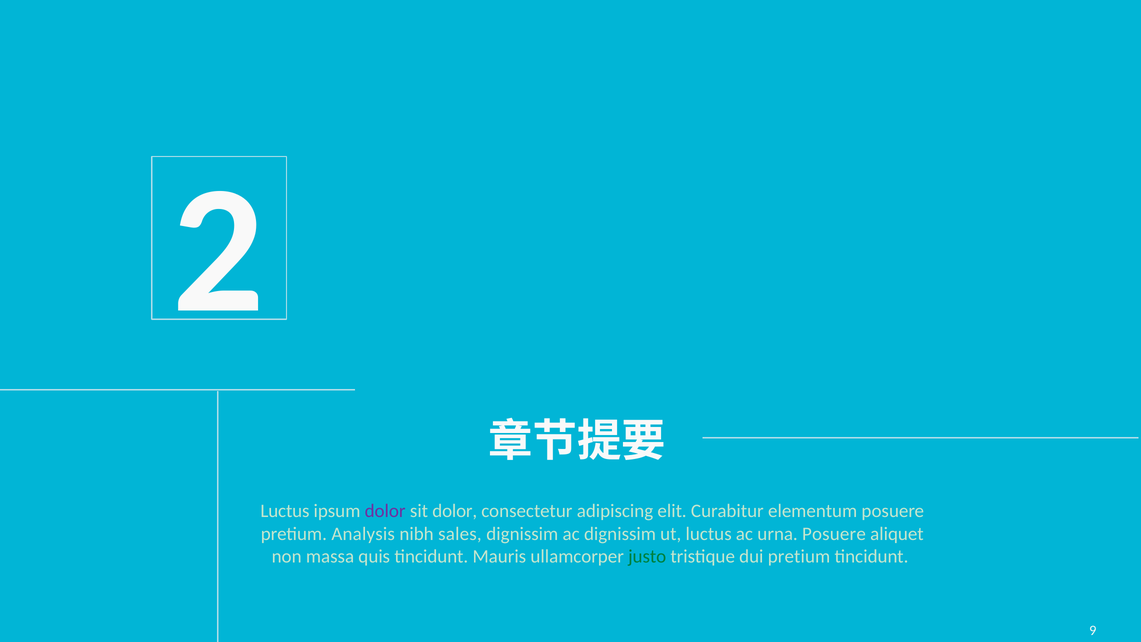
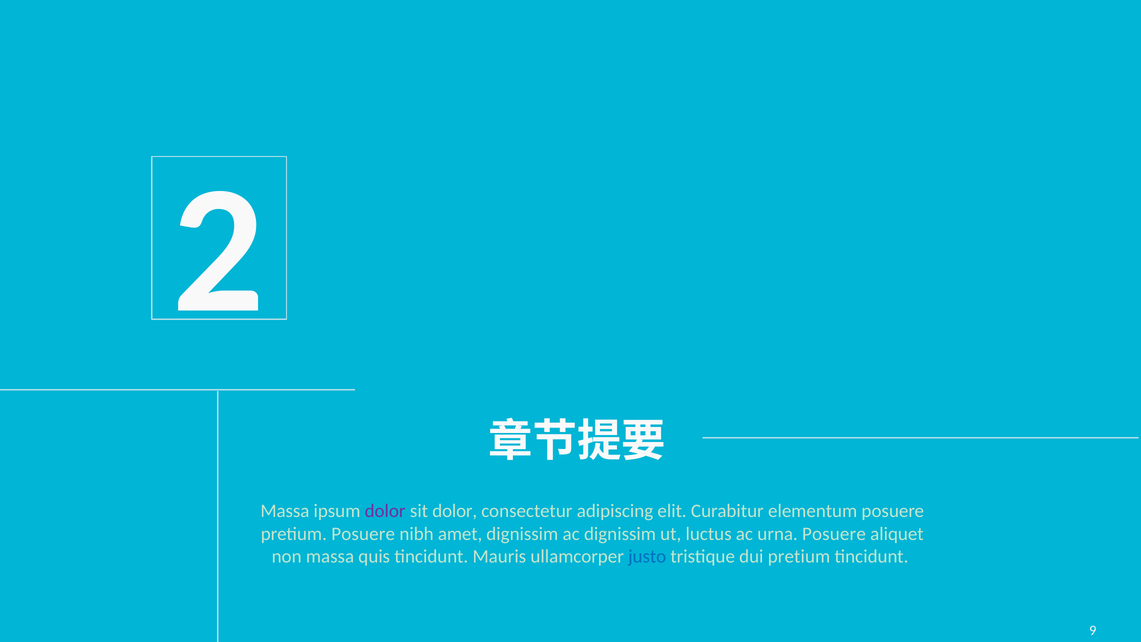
Luctus: Luctus -> Massa (285, 511)
pretium Analysis: Analysis -> Posuere (363, 534)
sales: sales -> amet (460, 534)
justo colour: green -> blue (647, 556)
